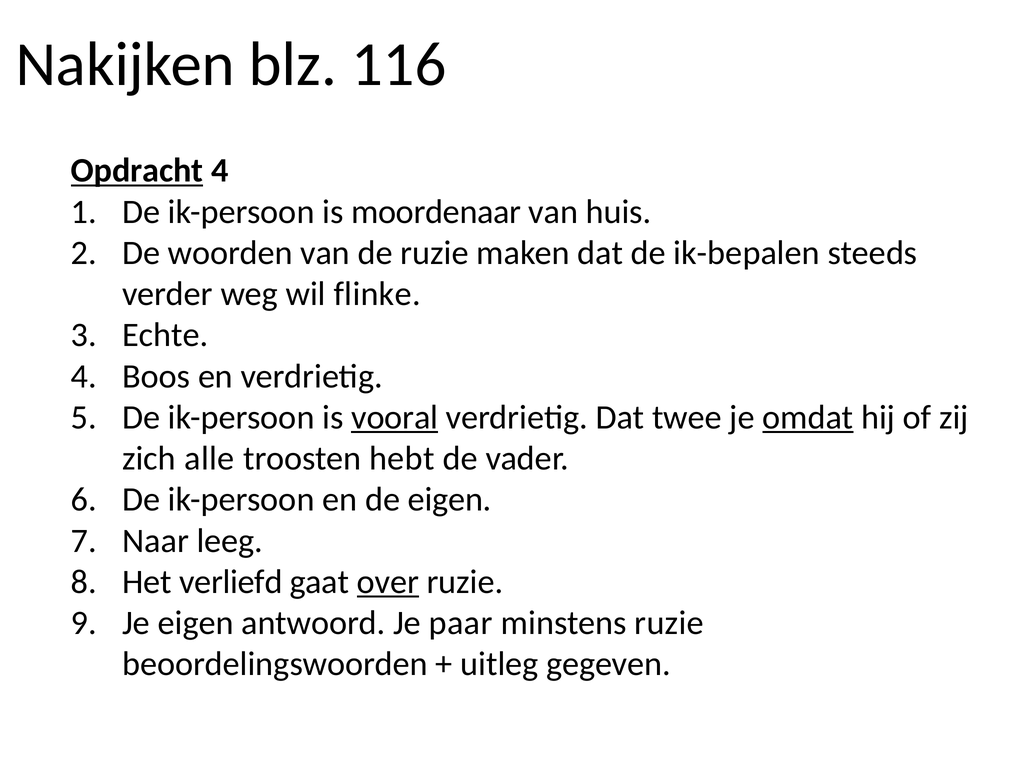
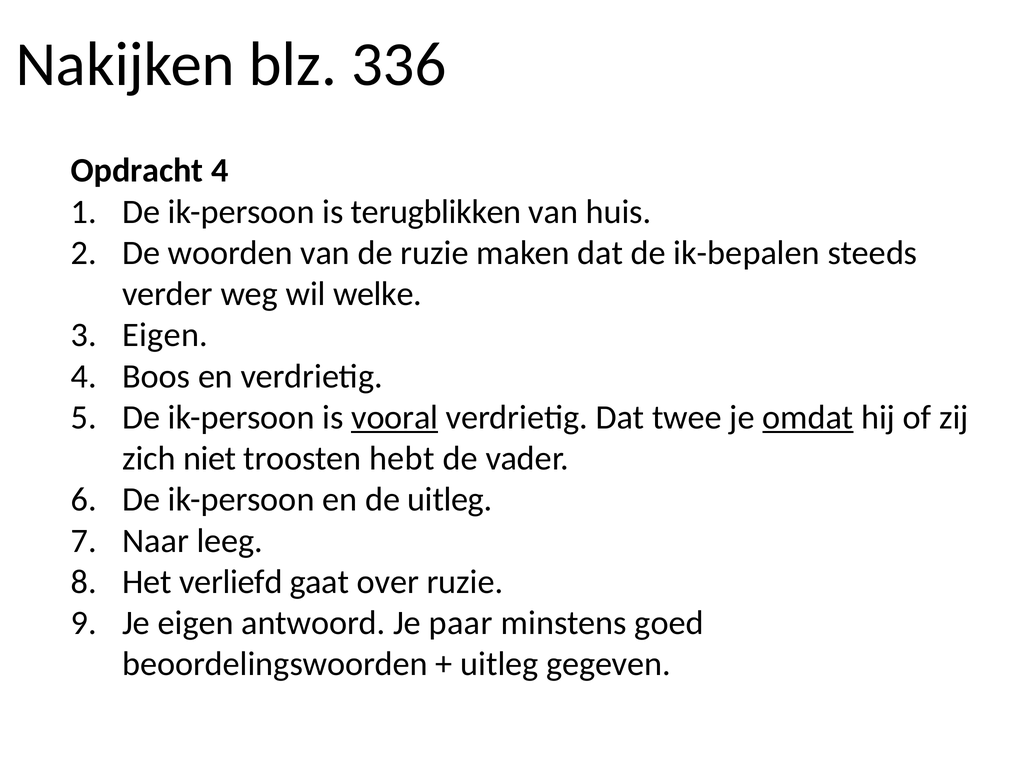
116: 116 -> 336 (399, 64)
Opdracht underline: present -> none (137, 171)
moordenaar: moordenaar -> terugblikken (436, 212)
flinke: flinke -> welke (378, 294)
Echte: Echte -> Eigen (165, 335)
alle: alle -> niet (210, 458)
de eigen: eigen -> uitleg (450, 500)
over underline: present -> none (388, 582)
minstens ruzie: ruzie -> goed (669, 623)
